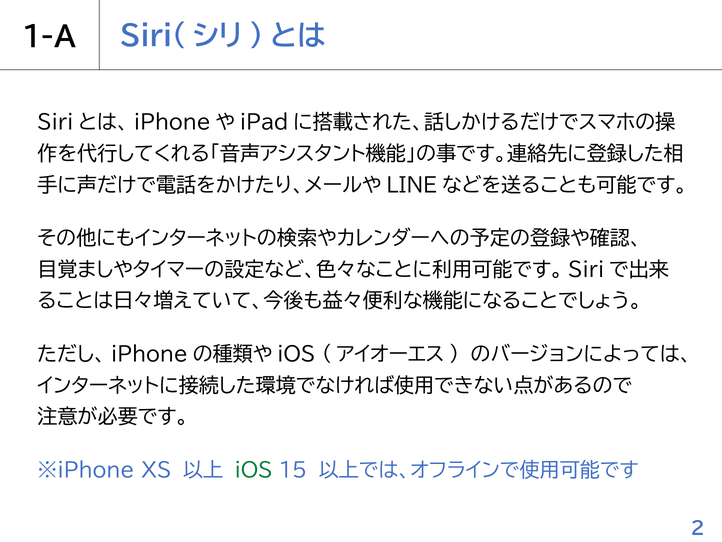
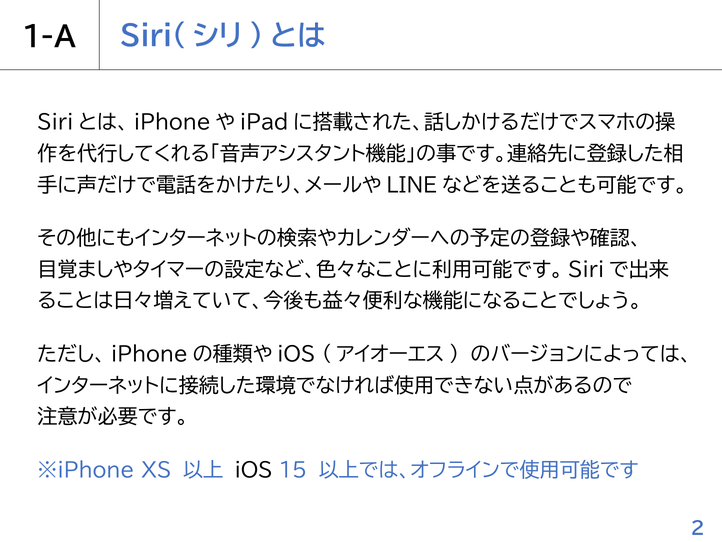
iOS colour: green -> black (253, 470)
